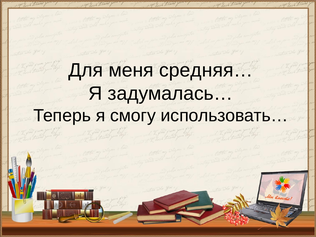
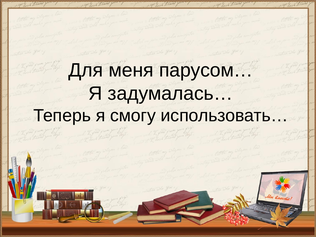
средняя…: средняя… -> парусом… (206, 70)
